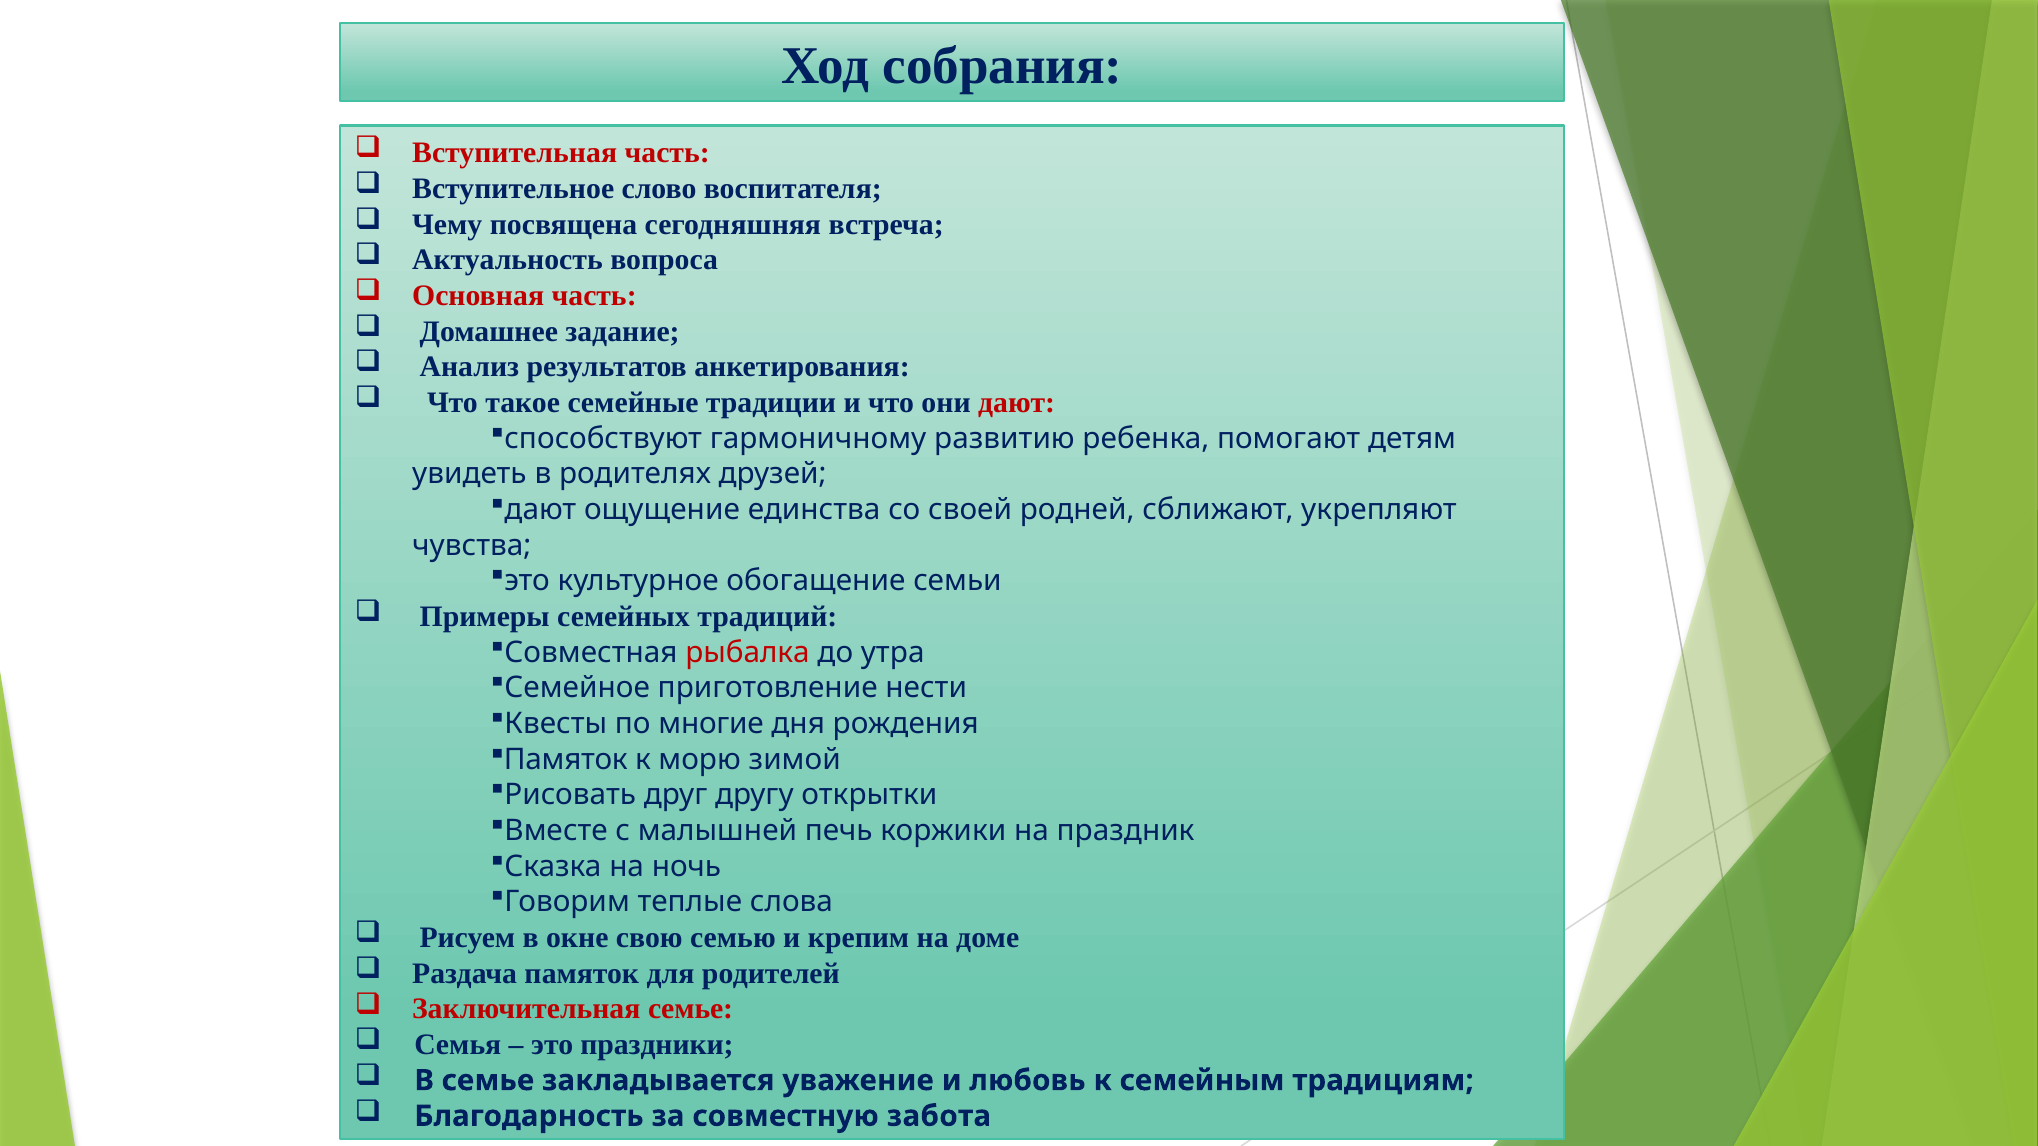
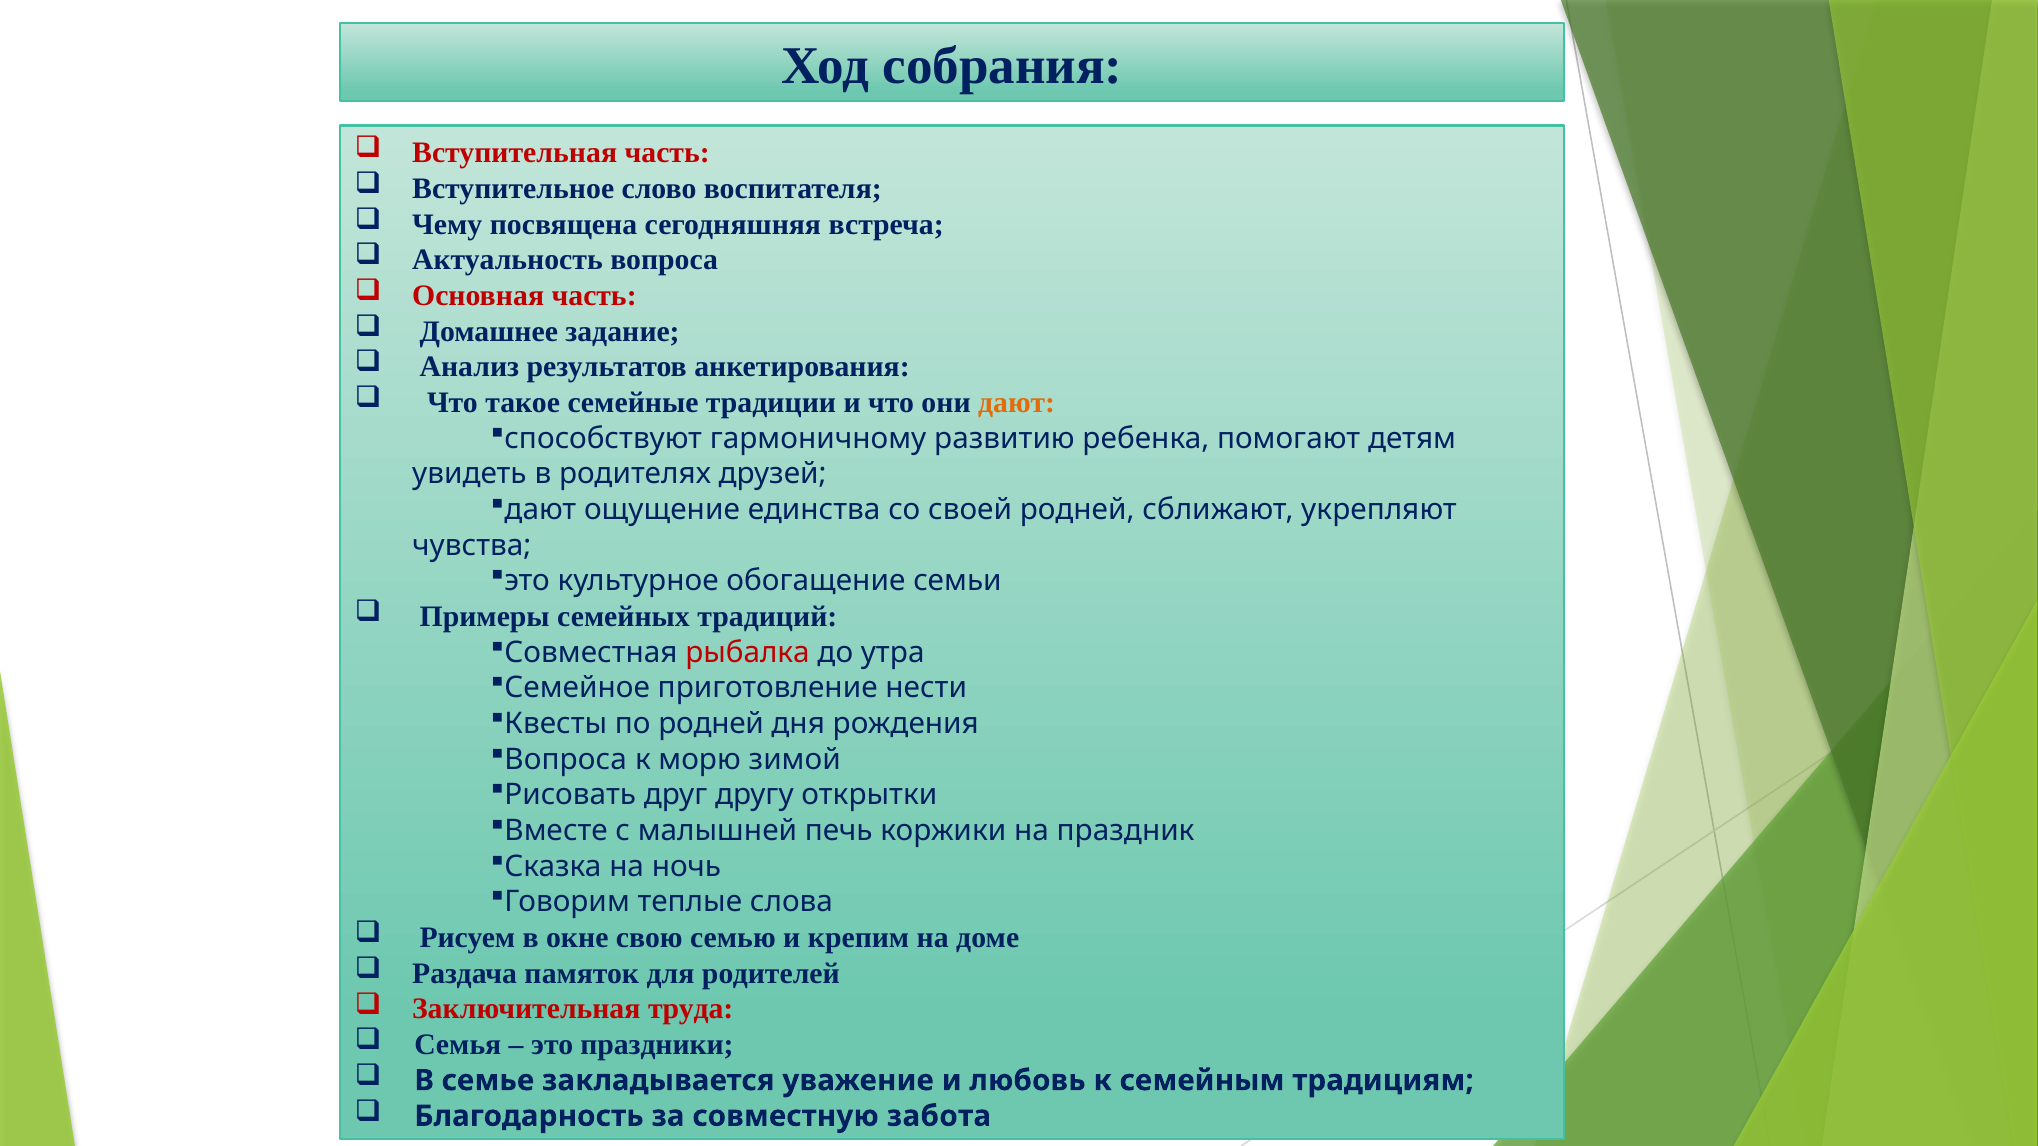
дают colour: red -> orange (1017, 403)
по многие: многие -> родней (711, 724)
Памяток: Памяток -> Вопроса (566, 760)
Заключительная семье: семье -> труда (691, 1009)
